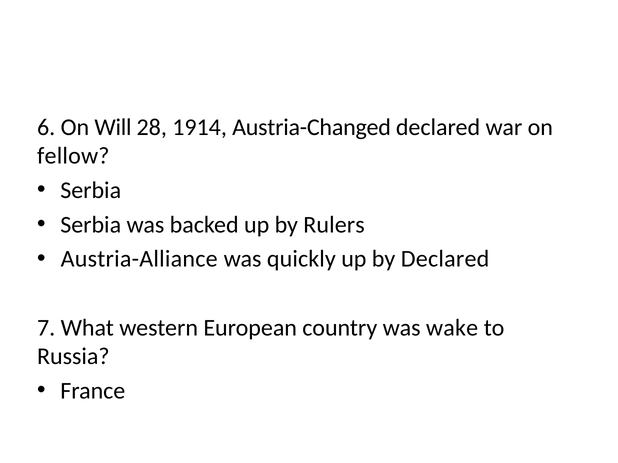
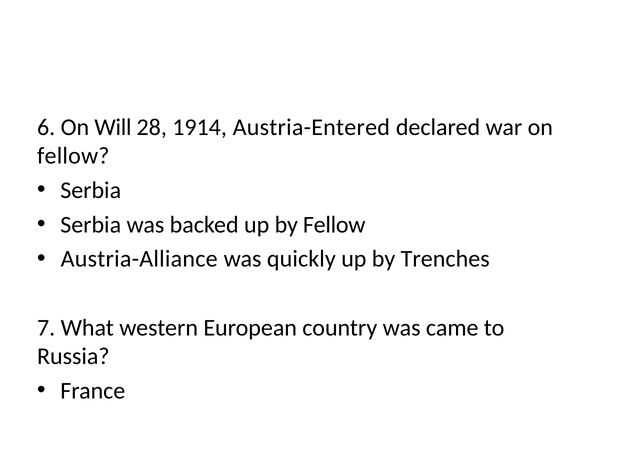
Austria-Changed: Austria-Changed -> Austria-Entered (311, 127)
by Rulers: Rulers -> Fellow (334, 225)
by Declared: Declared -> Trenches (445, 259)
wake: wake -> came (452, 328)
